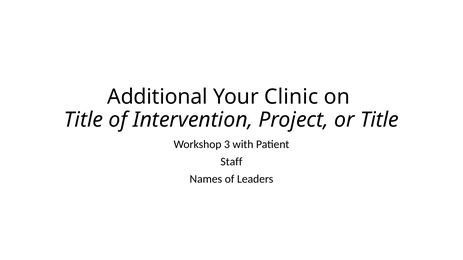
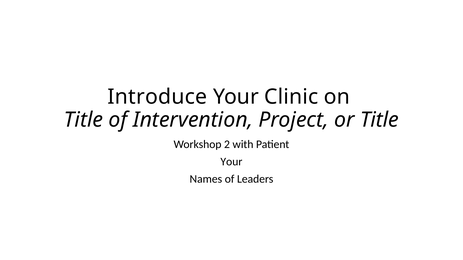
Additional: Additional -> Introduce (157, 97)
3: 3 -> 2 (227, 145)
Staff: Staff -> Your (231, 162)
